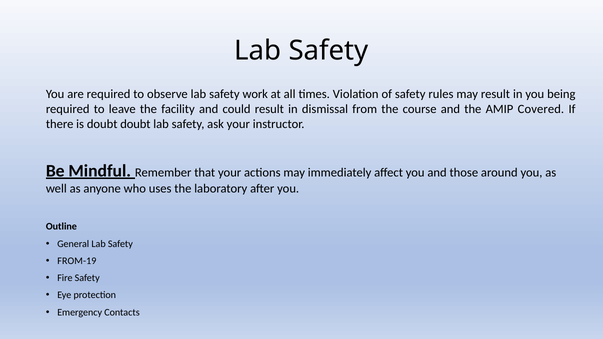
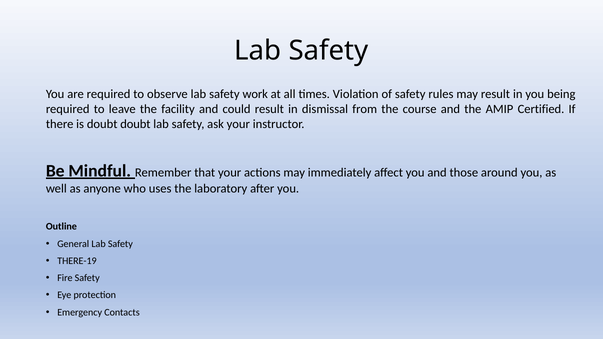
Covered: Covered -> Certified (541, 109)
FROM-19: FROM-19 -> THERE-19 (77, 261)
